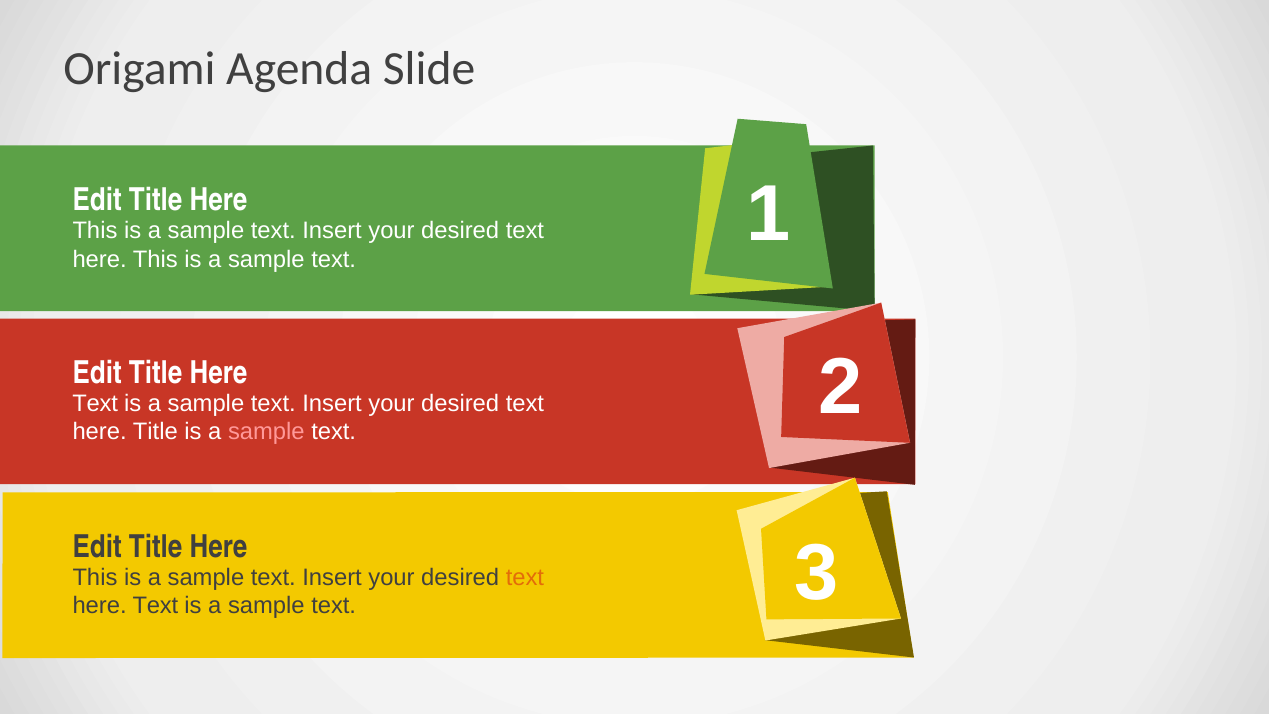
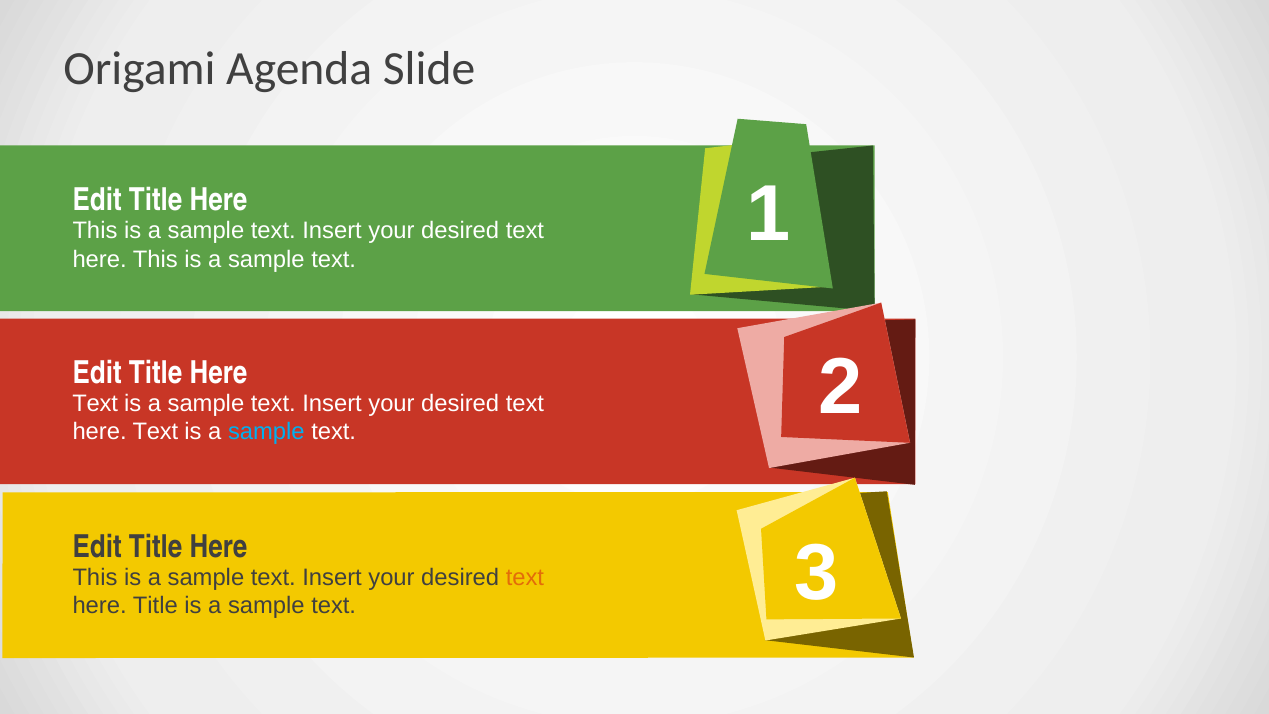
here Title: Title -> Text (155, 432)
sample colour: pink -> light blue (266, 432)
here Text: Text -> Title (155, 606)
